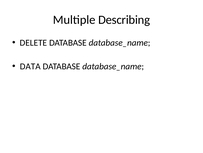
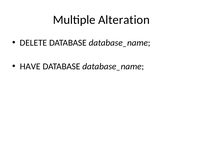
Describing: Describing -> Alteration (124, 20)
DATA: DATA -> HAVE (30, 66)
